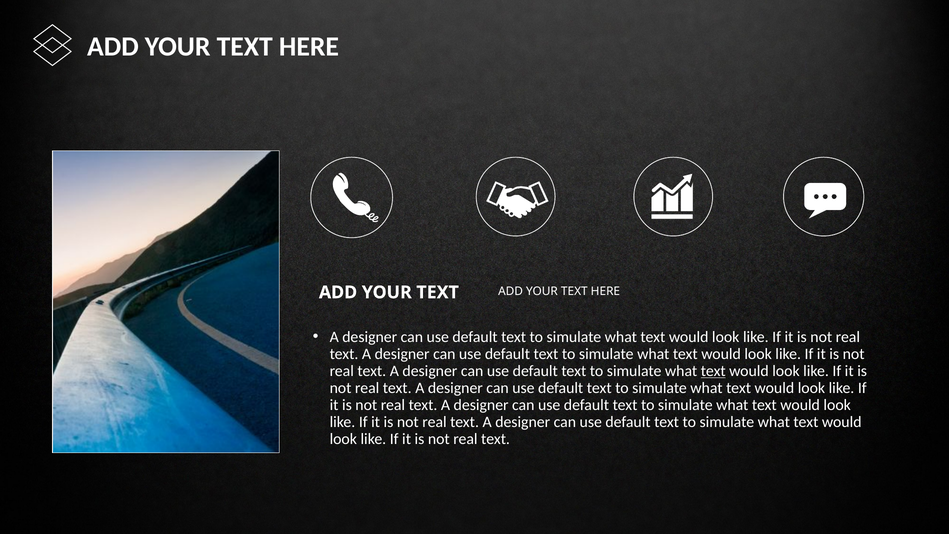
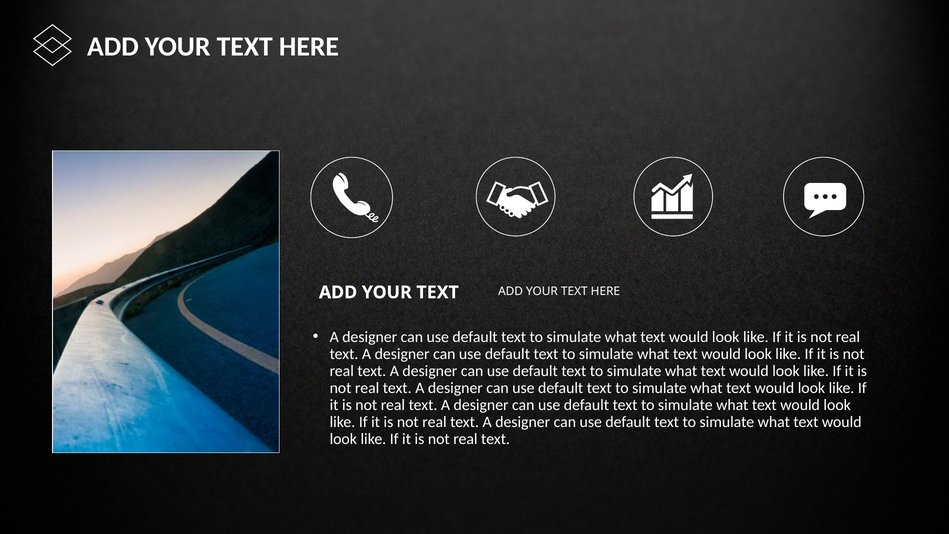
text underline: present -> none (713, 371)
